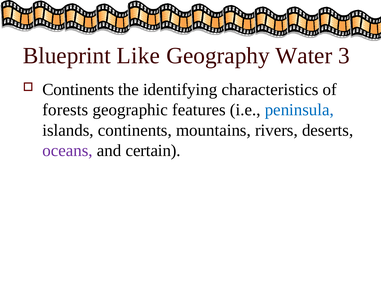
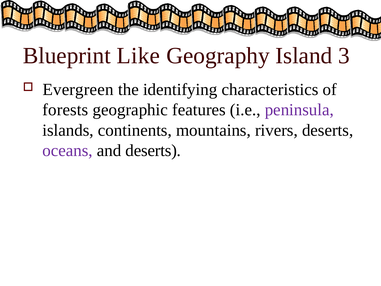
Water: Water -> Island (304, 56)
Continents: Continents -> Evergreen (78, 89)
peninsula colour: blue -> purple (299, 110)
and certain: certain -> deserts (153, 150)
